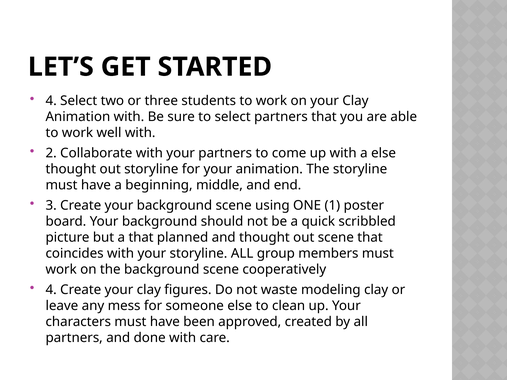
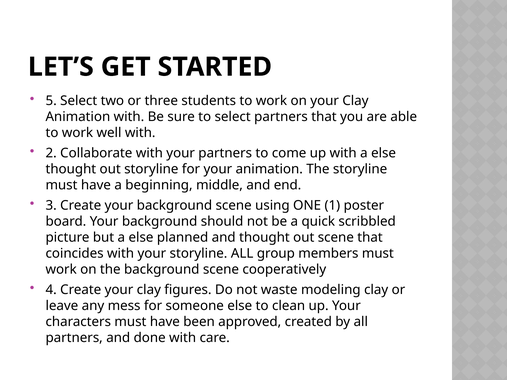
4: 4 -> 5 (51, 101)
but a that: that -> else (141, 238)
